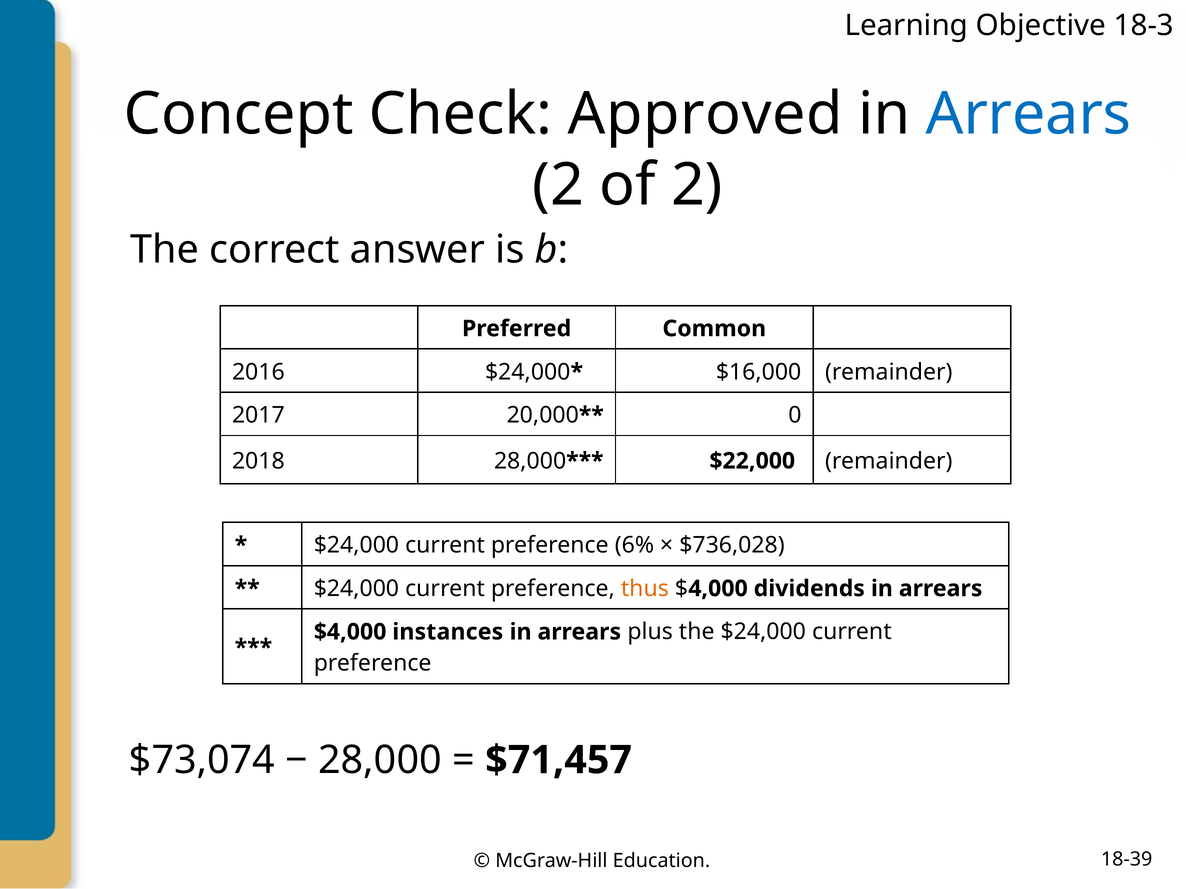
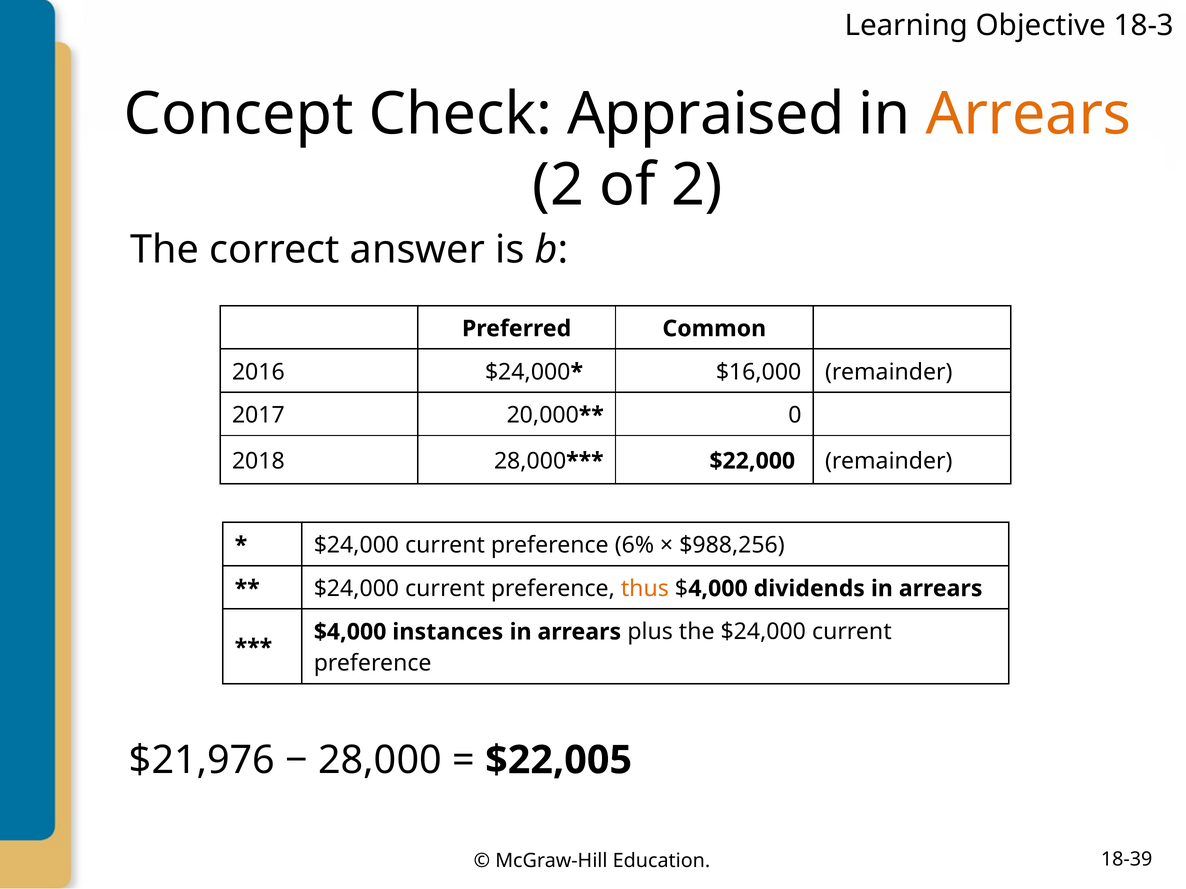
Approved: Approved -> Appraised (706, 114)
Arrears colour: blue -> orange (1029, 114)
$736,028: $736,028 -> $988,256 (732, 546)
$73,074: $73,074 -> $21,976 (202, 761)
$71,457: $71,457 -> $22,005 (559, 761)
